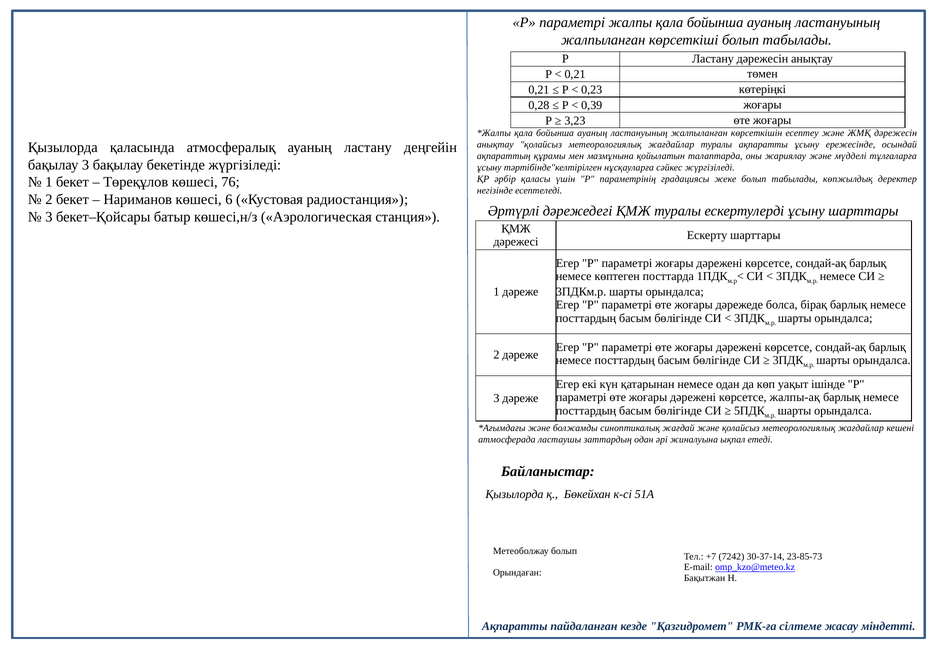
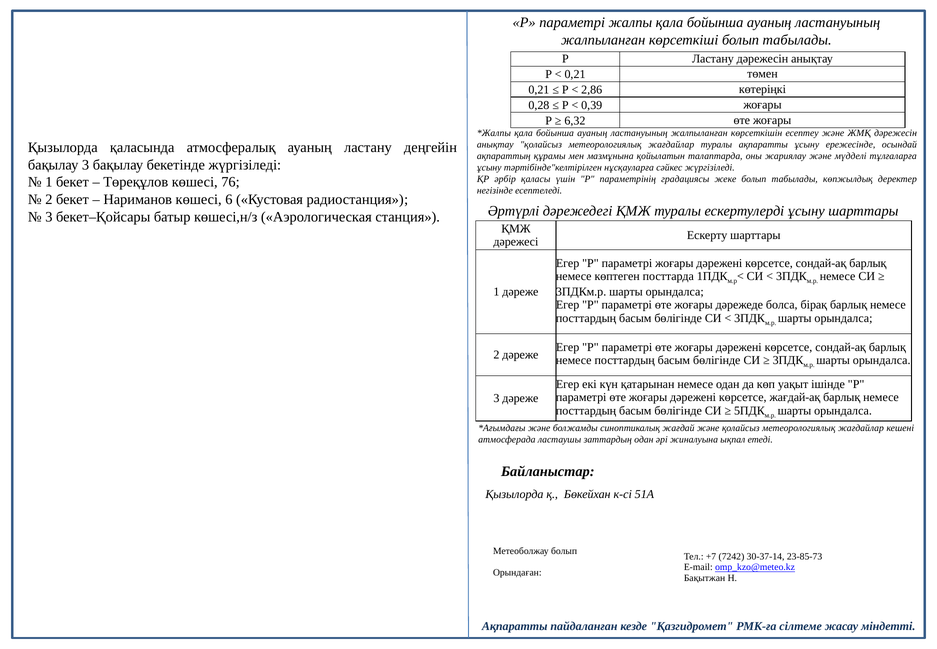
0,23: 0,23 -> 2,86 (592, 90)
3,23: 3,23 -> 6,32 (575, 121)
жалпы-ақ: жалпы-ақ -> жағдай-ақ (795, 397)
